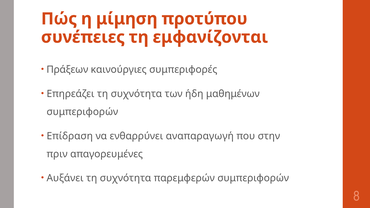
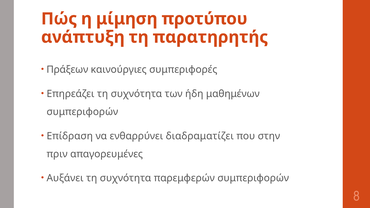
συνέπειες: συνέπειες -> ανάπτυξη (83, 37)
εμφανίζονται: εμφανίζονται -> παρατηρητής (210, 37)
αναπαραγωγή: αναπαραγωγή -> διαδραματίζει (200, 136)
